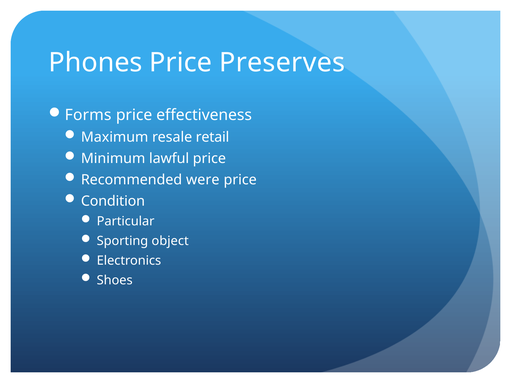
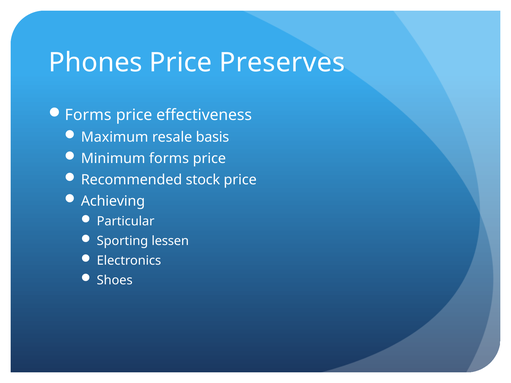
retail: retail -> basis (212, 137)
Minimum lawful: lawful -> forms (169, 159)
were: were -> stock (203, 180)
Condition: Condition -> Achieving (113, 201)
object: object -> lessen (170, 241)
